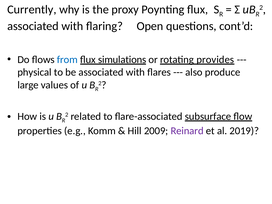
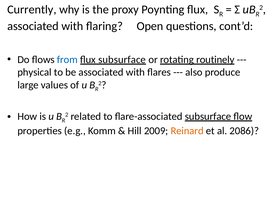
flux simulations: simulations -> subsurface (122, 60)
provides: provides -> routinely (215, 60)
Reinard colour: purple -> orange (187, 131)
2019: 2019 -> 2086 (244, 131)
